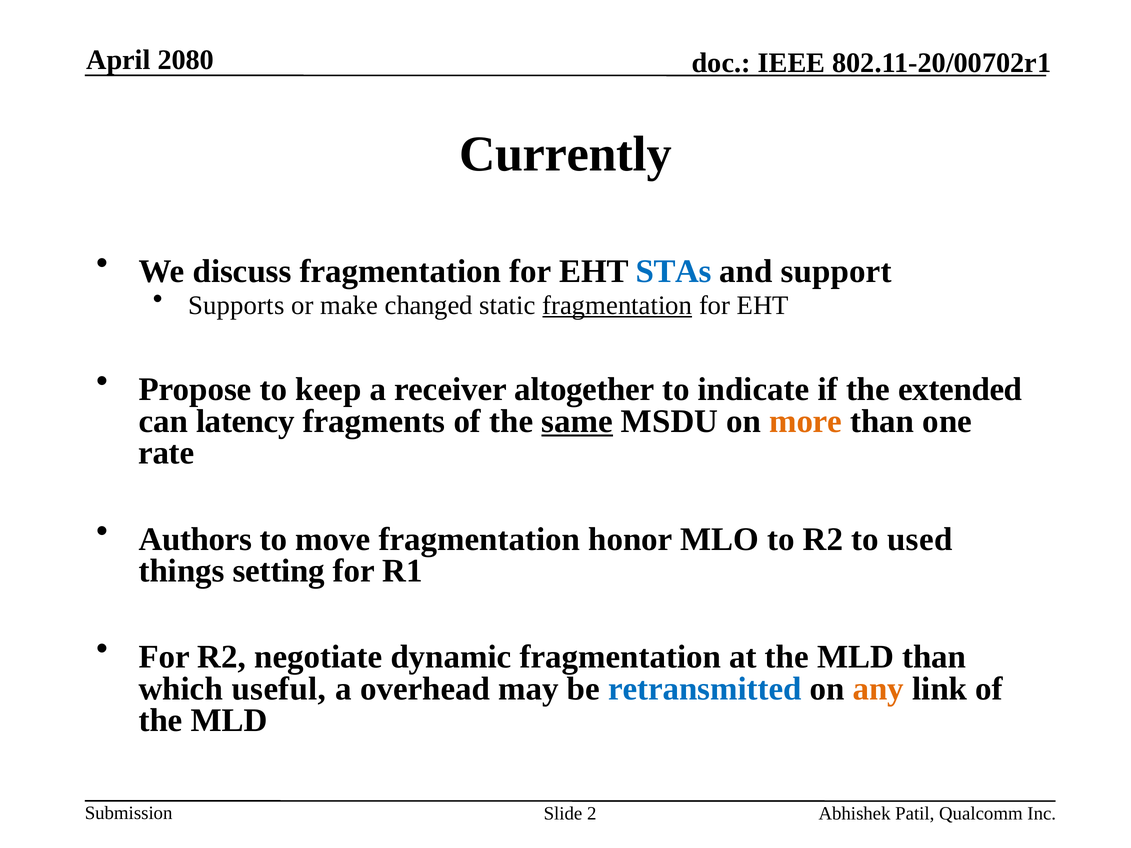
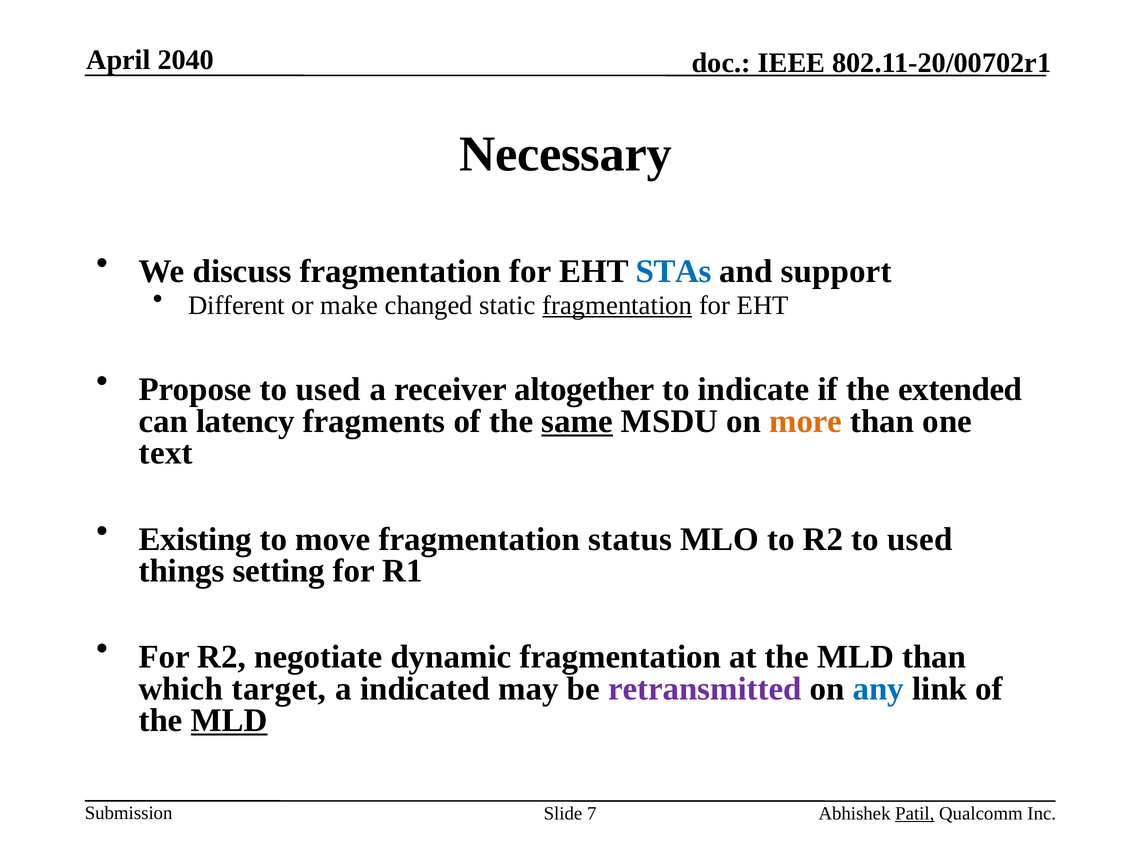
2080: 2080 -> 2040 (186, 60)
Currently: Currently -> Necessary (565, 154)
Supports: Supports -> Different (236, 305)
Propose to keep: keep -> used (328, 390)
rate: rate -> text (166, 453)
Authors: Authors -> Existing (195, 539)
honor: honor -> status (630, 539)
useful: useful -> target (279, 689)
overhead: overhead -> indicated (425, 689)
retransmitted colour: blue -> purple (705, 689)
any colour: orange -> blue (878, 689)
MLD underline: none -> present (229, 721)
2: 2 -> 7 (592, 814)
Patil underline: none -> present (915, 814)
